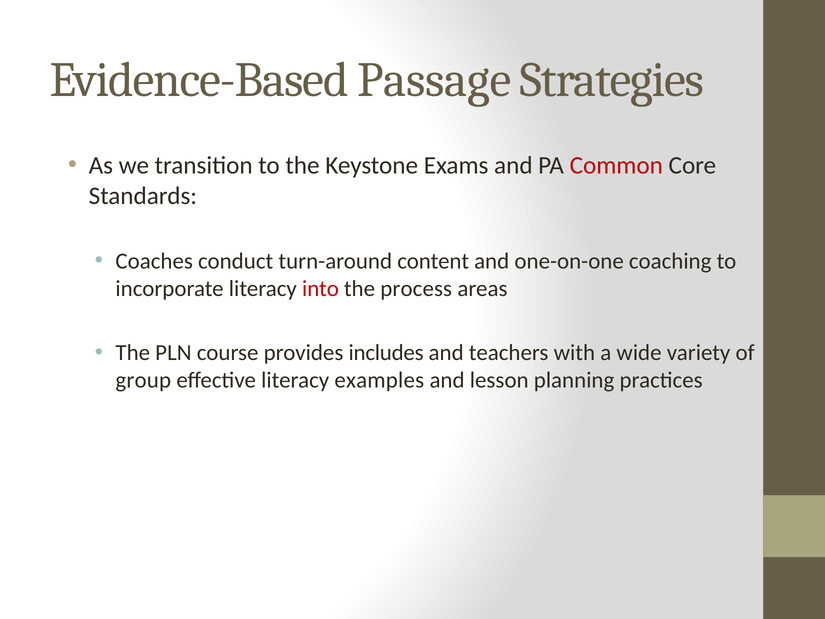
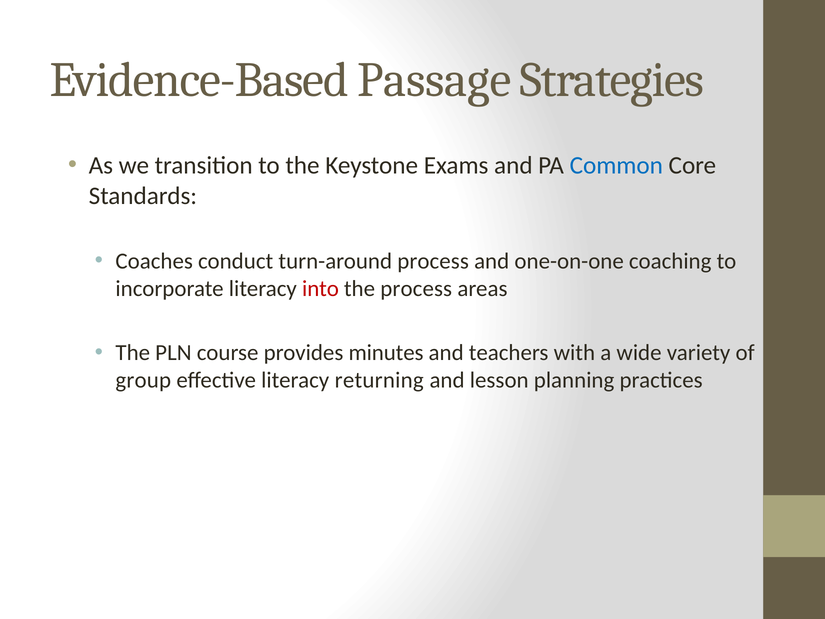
Common colour: red -> blue (616, 165)
turn-around content: content -> process (433, 261)
includes: includes -> minutes (386, 353)
examples: examples -> returning (379, 380)
